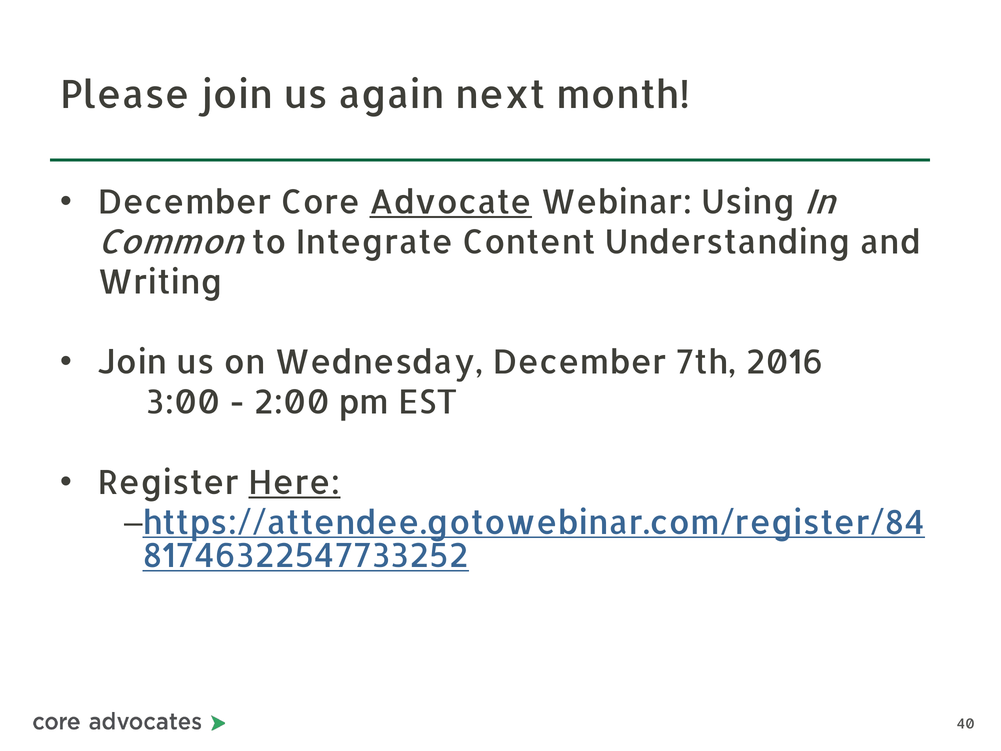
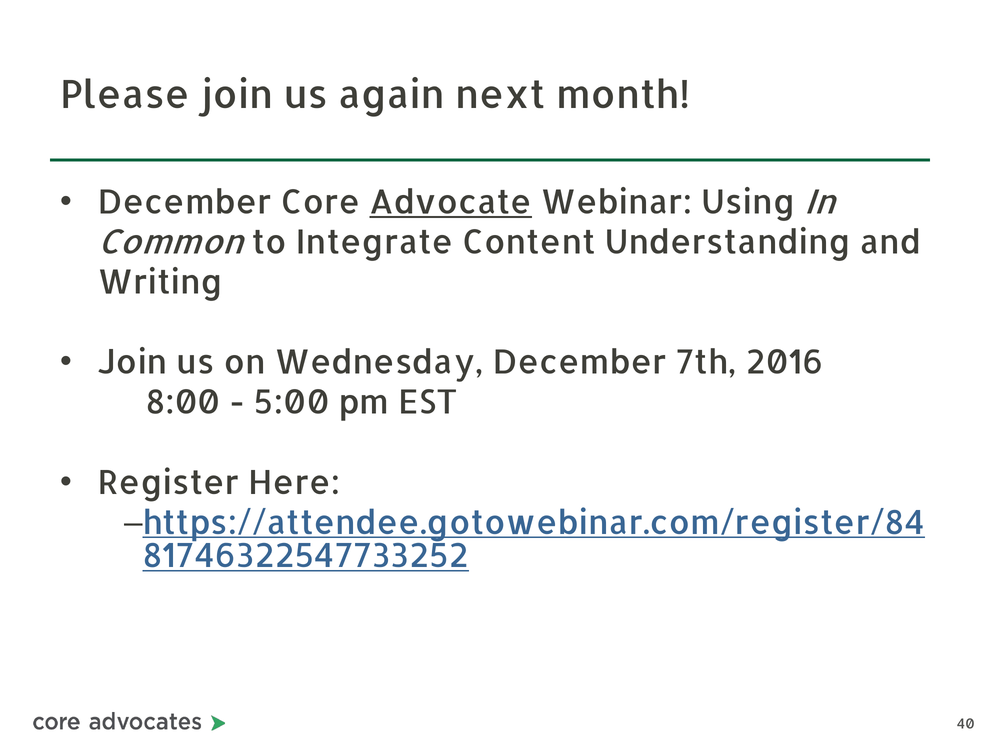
3:00: 3:00 -> 8:00 (183, 403)
2:00: 2:00 -> 5:00 (292, 403)
Here underline: present -> none (294, 483)
